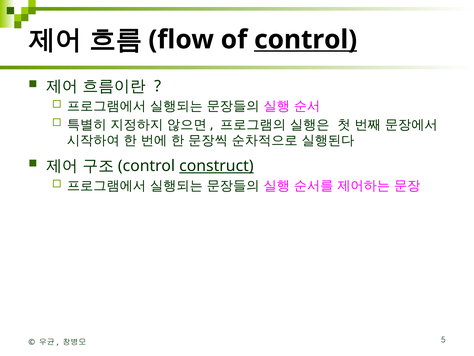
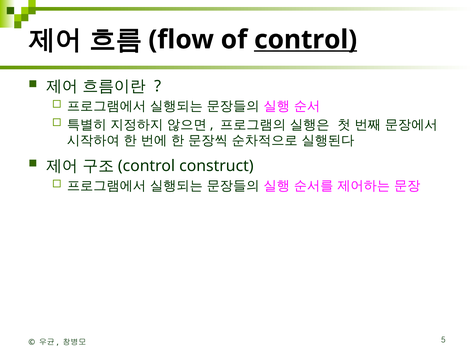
construct underline: present -> none (216, 166)
